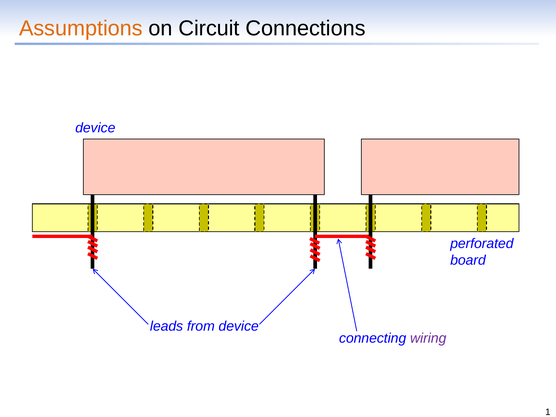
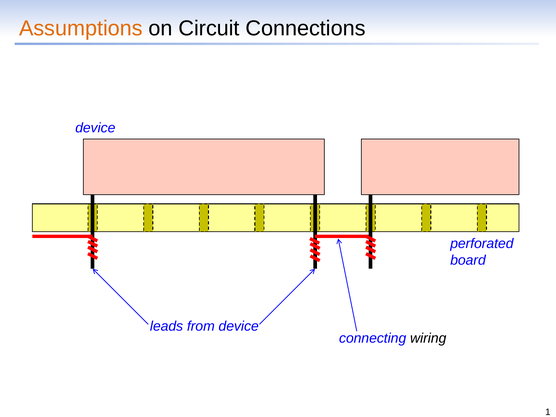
wiring colour: purple -> black (428, 338)
